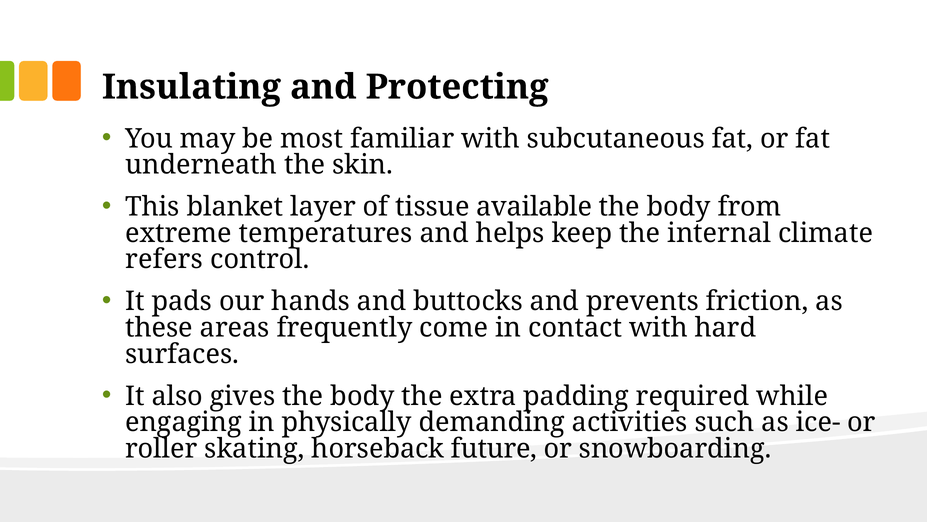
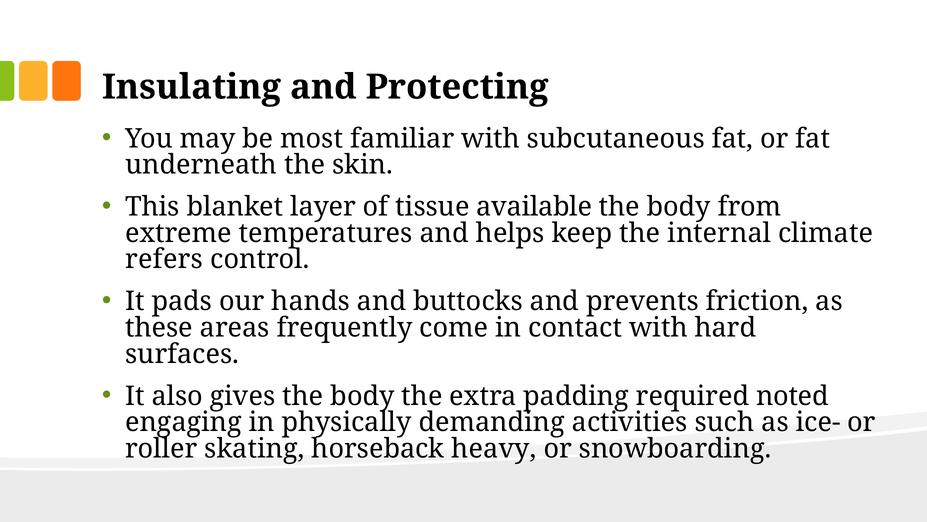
while: while -> noted (792, 396)
future: future -> heavy (494, 448)
